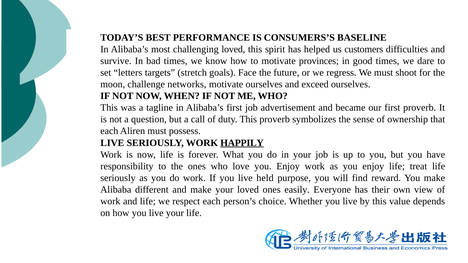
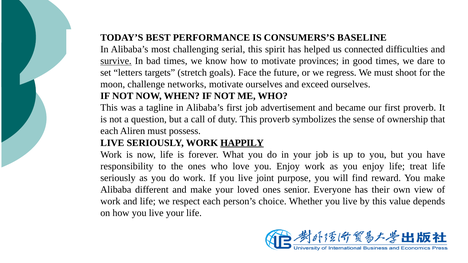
challenging loved: loved -> serial (233, 49)
customers: customers -> connected (364, 49)
survive underline: none -> present (116, 61)
held: held -> joint (265, 178)
easily: easily -> senior (297, 190)
